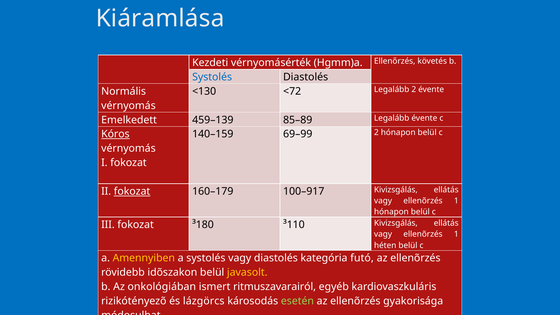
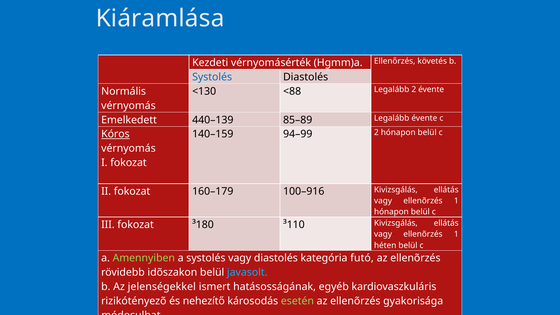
<72: <72 -> <88 (292, 91)
459–139: 459–139 -> 440–139 (213, 120)
69–99: 69–99 -> 94–99 (298, 134)
fokozat underline: present -> none (132, 191)
100–917: 100–917 -> 100–916 (304, 191)
Amennyiben colour: yellow -> light green (144, 258)
javasolt colour: yellow -> light blue (247, 272)
onkológiában: onkológiában -> jelenségekkel (162, 287)
ritmuszavarairól: ritmuszavarairól -> hatásosságának (275, 287)
lázgörcs: lázgörcs -> nehezítő (204, 301)
